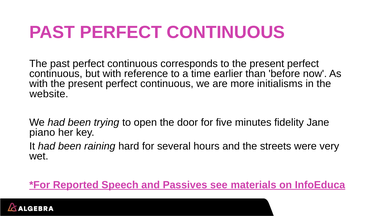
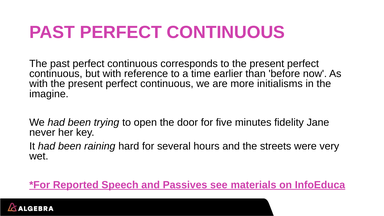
website: website -> imagine (49, 94)
piano: piano -> never (42, 133)
